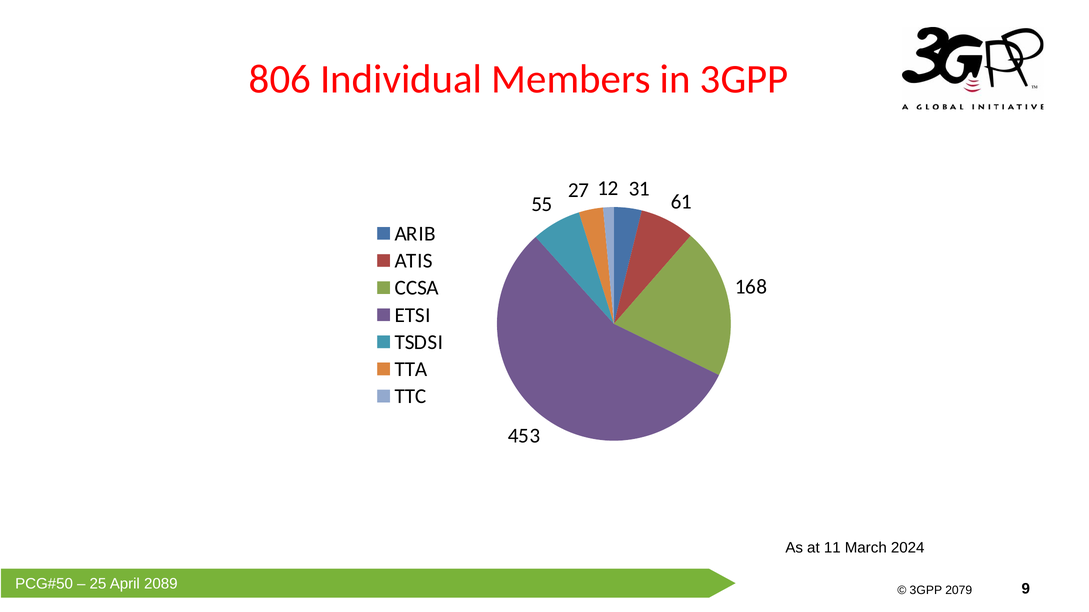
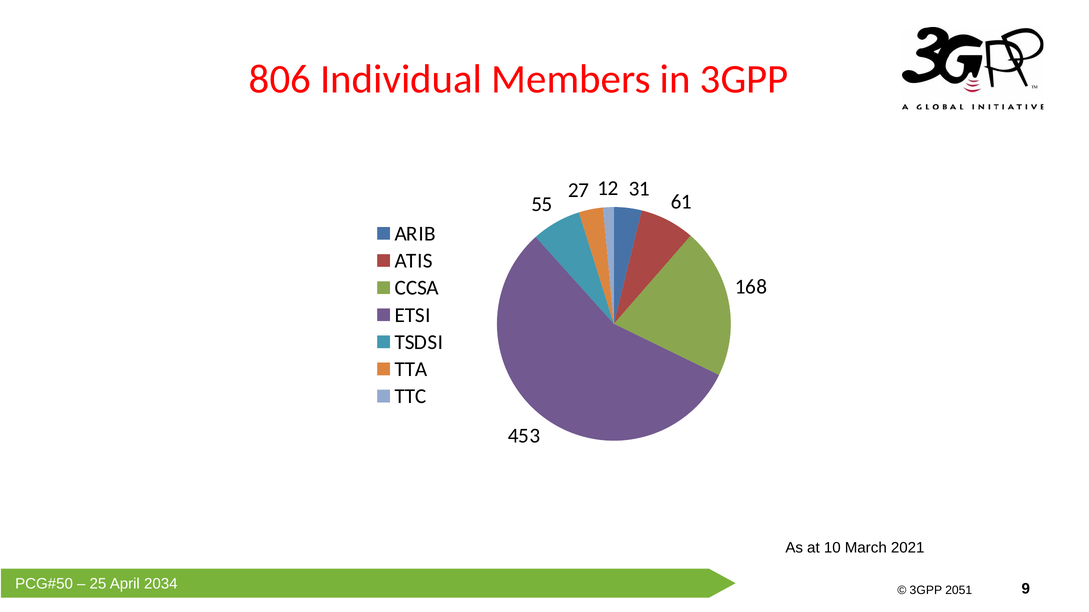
11: 11 -> 10 (832, 548)
2024: 2024 -> 2021 (908, 548)
2089: 2089 -> 2034 (161, 585)
2079: 2079 -> 2051 (959, 591)
